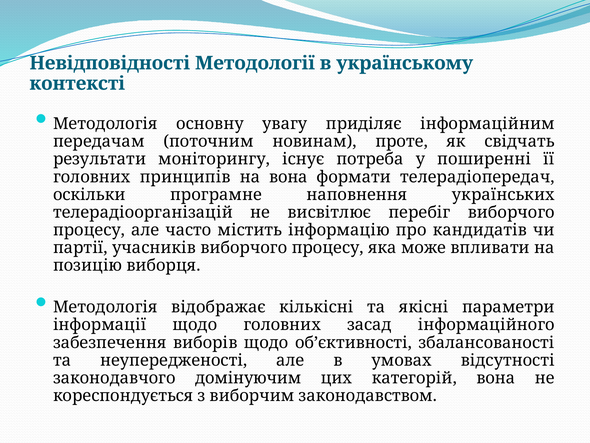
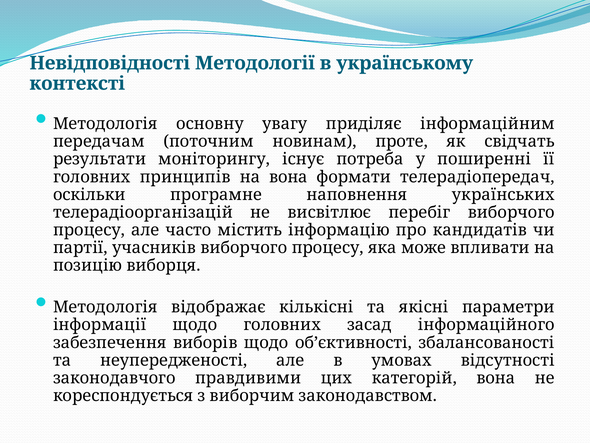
домінуючим: домінуючим -> правдивими (248, 378)
